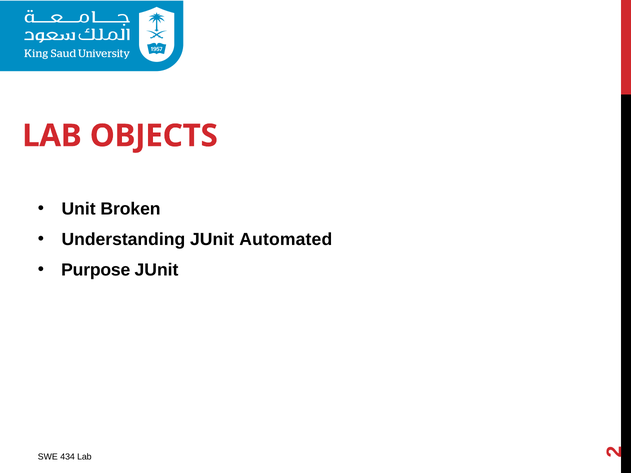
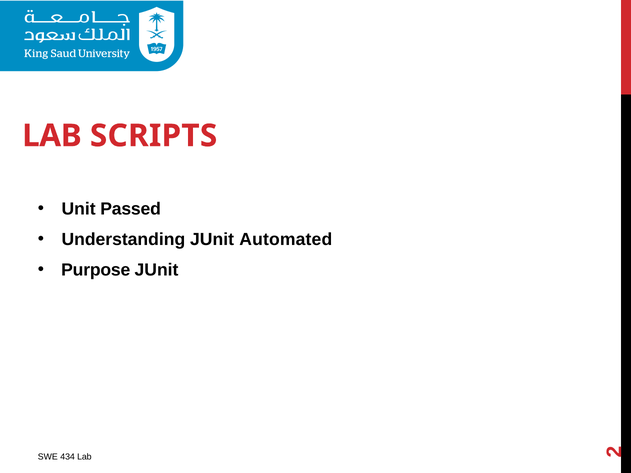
OBJECTS: OBJECTS -> SCRIPTS (154, 136)
Broken: Broken -> Passed (131, 209)
